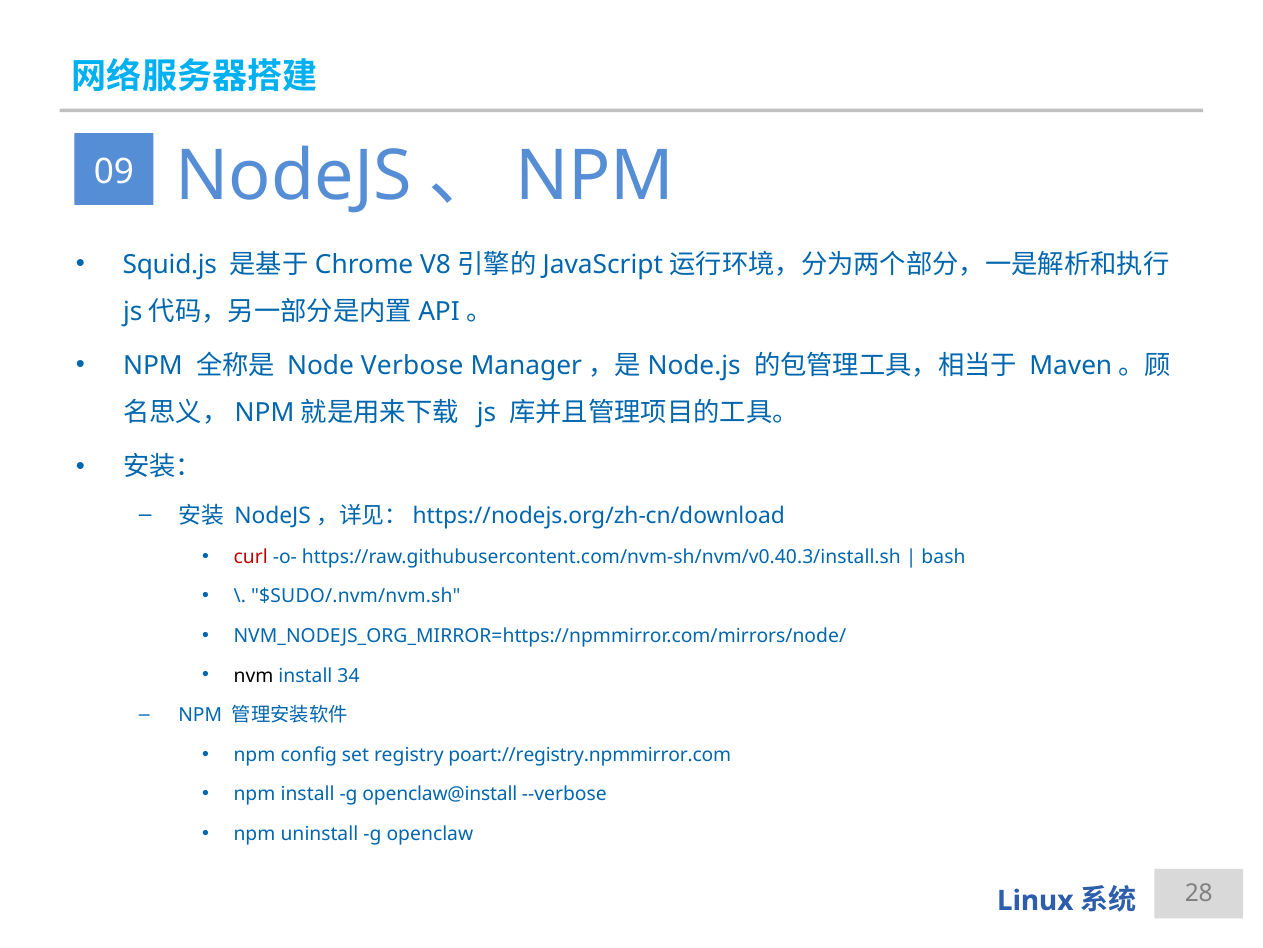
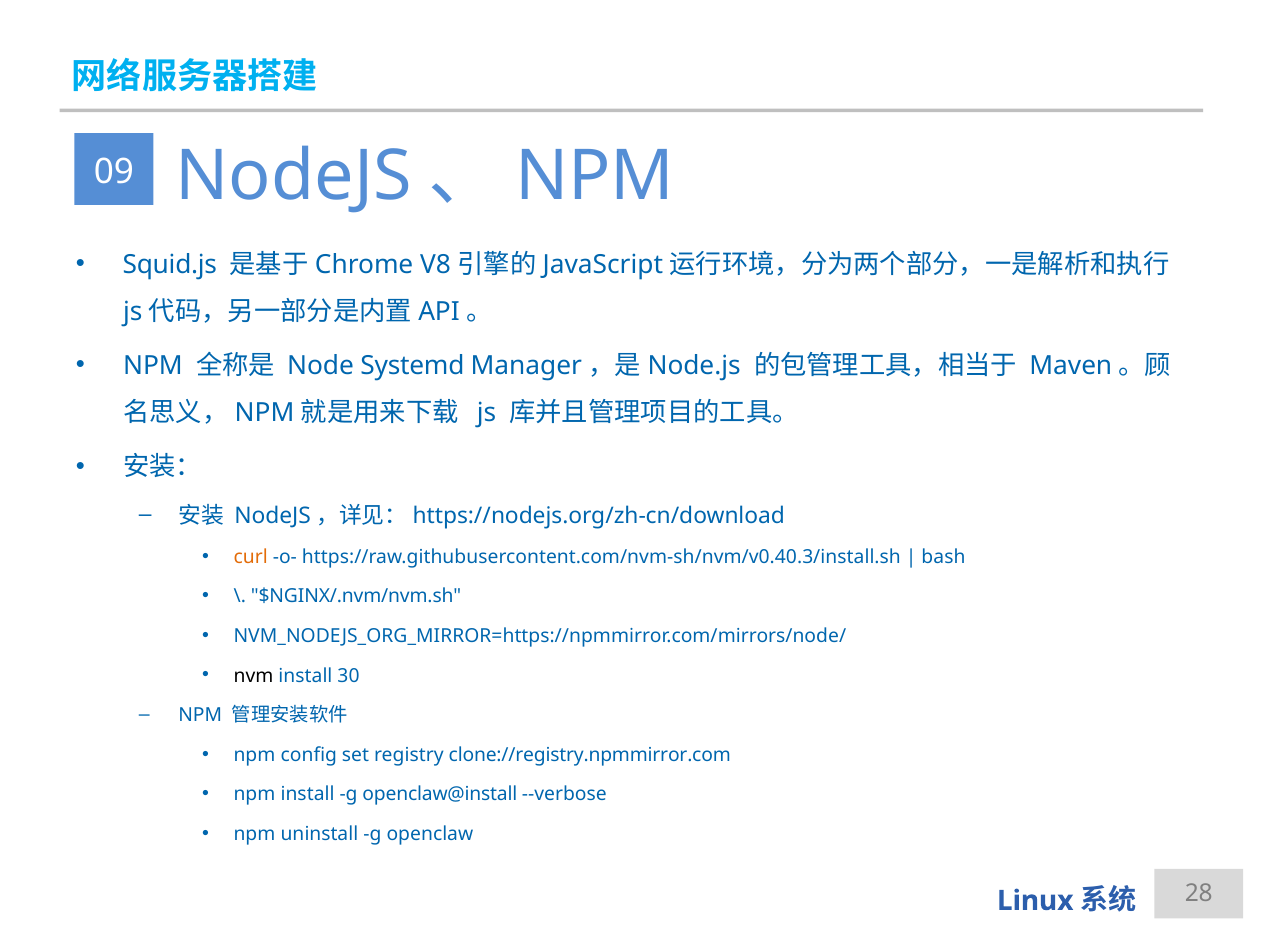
Verbose: Verbose -> Systemd (412, 366)
curl colour: red -> orange (251, 557)
$SUDO/.nvm/nvm.sh: $SUDO/.nvm/nvm.sh -> $NGINX/.nvm/nvm.sh (356, 596)
34: 34 -> 30 (349, 675)
poart://registry.npmmirror.com: poart://registry.npmmirror.com -> clone://registry.npmmirror.com (590, 754)
